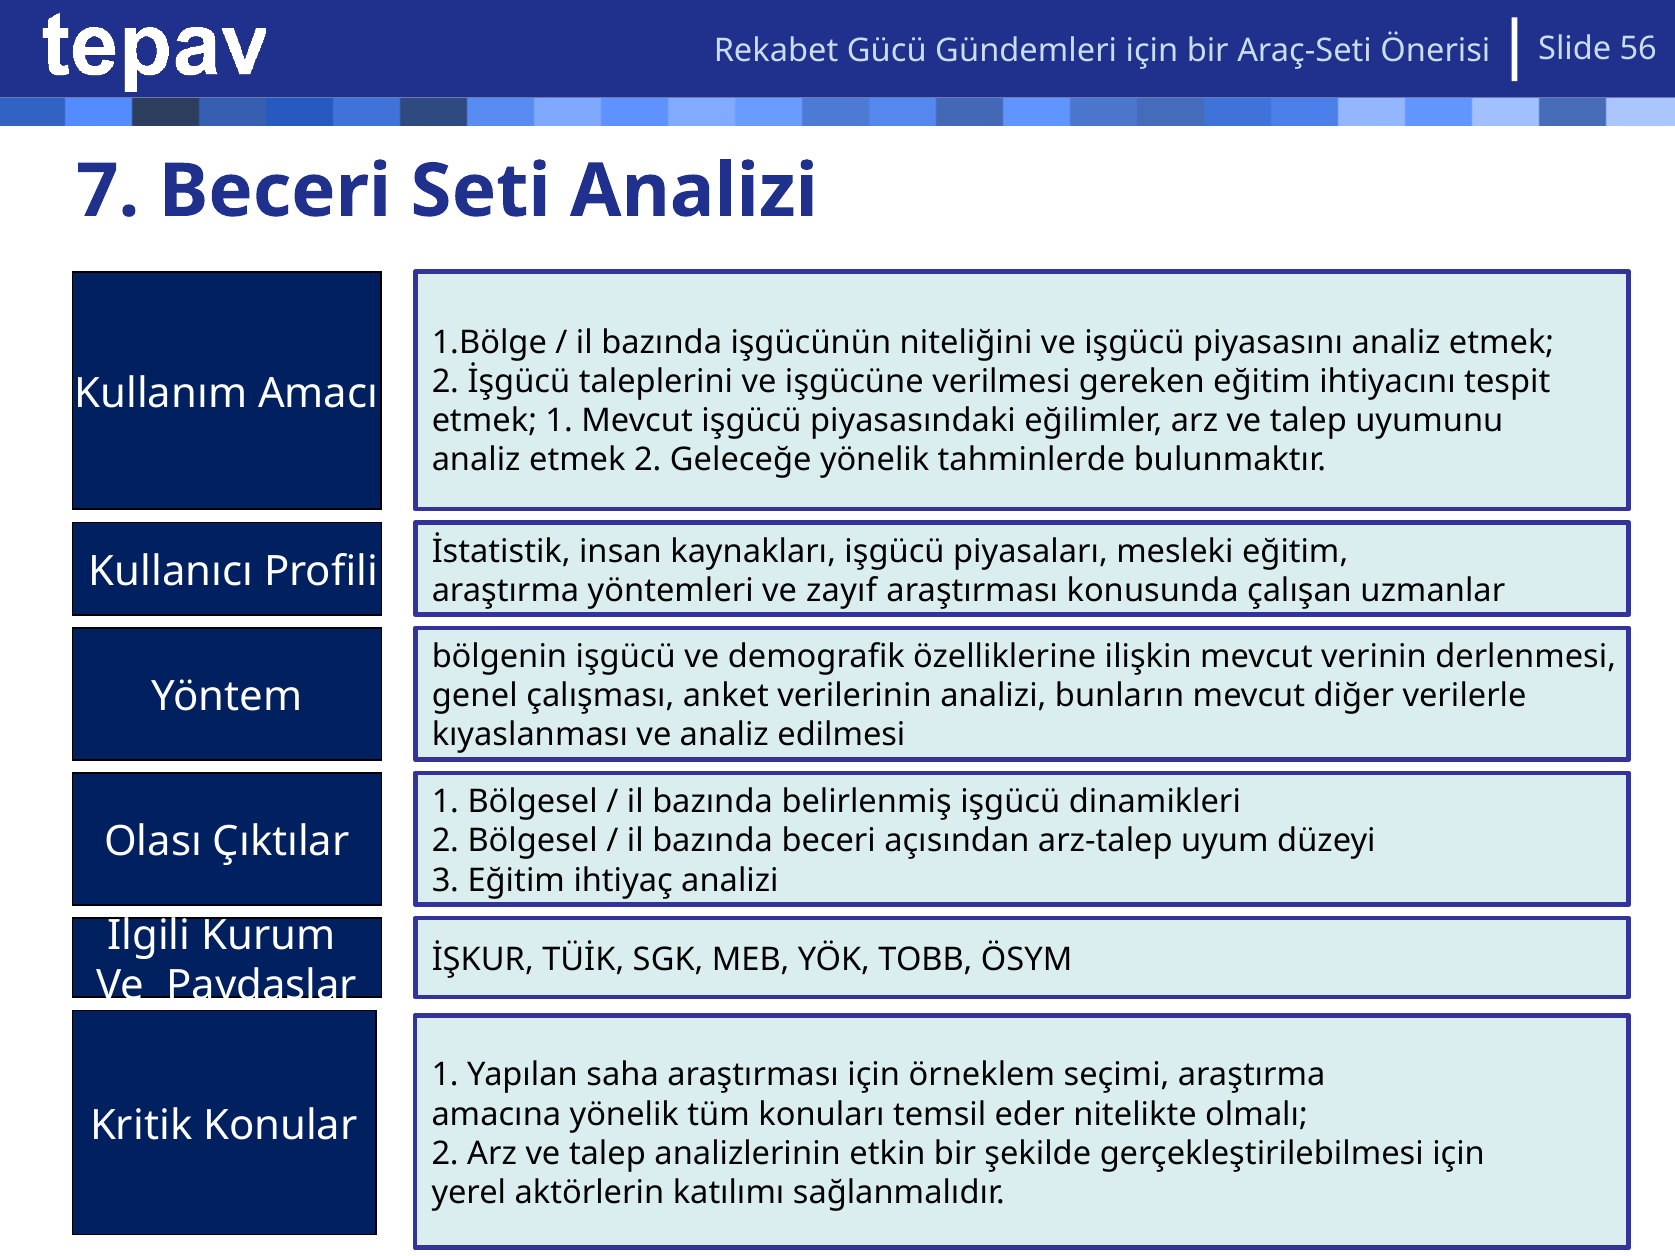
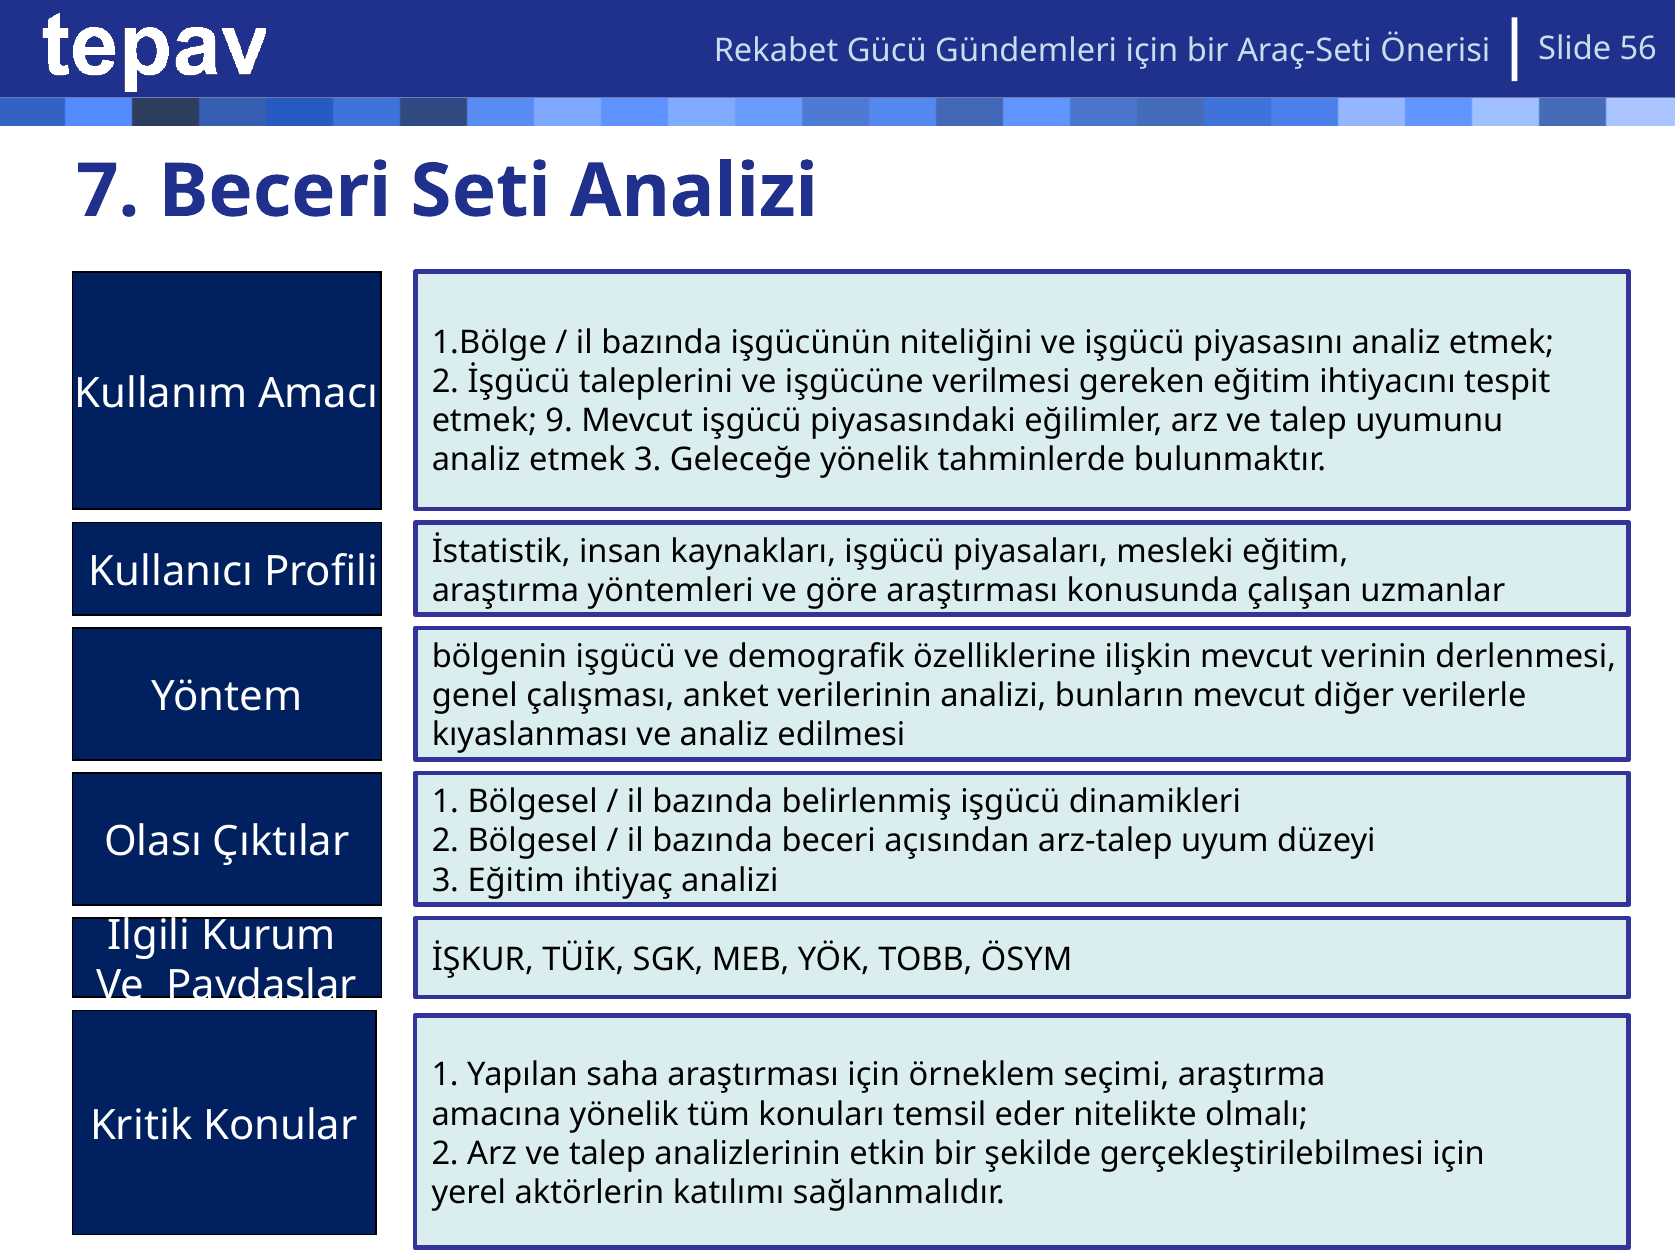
etmek 1: 1 -> 9 (559, 421)
2: 2 -> 3 (648, 460)
zayıf: zayıf -> göre (842, 591)
